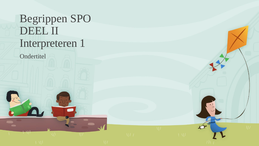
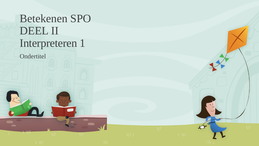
Begrippen: Begrippen -> Betekenen (44, 19)
